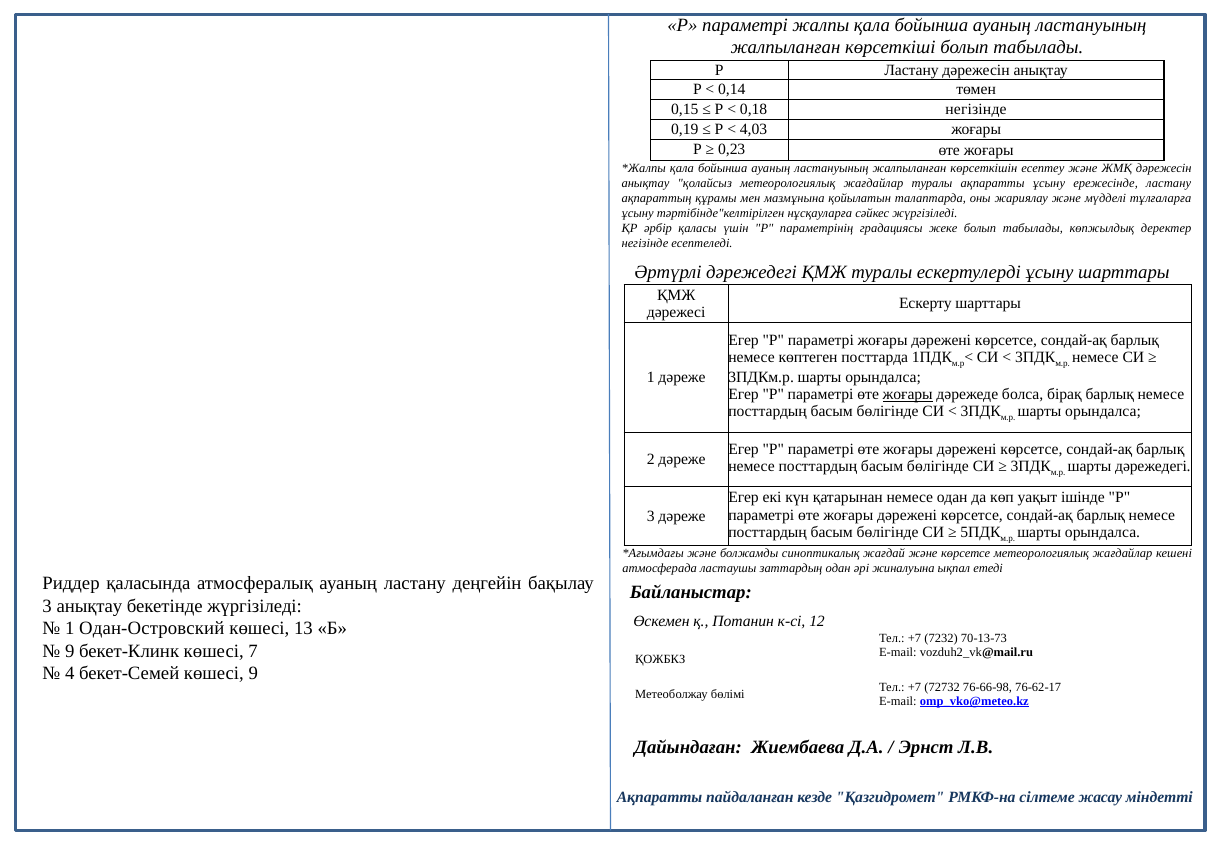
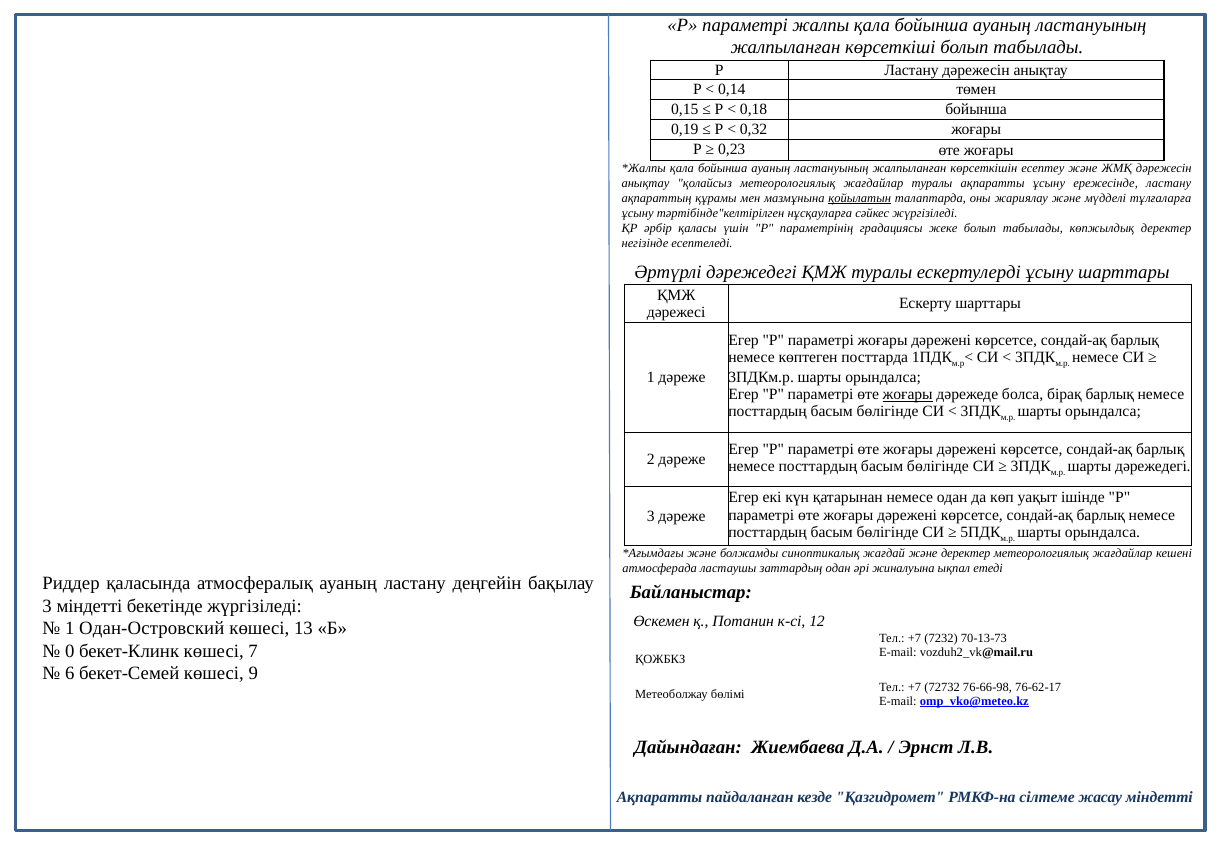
0,18 негізінде: негізінде -> бойынша (976, 110)
4,03: 4,03 -> 0,32 (754, 130)
қойылатын underline: none -> present (860, 199)
және көрсетсе: көрсетсе -> деректер (966, 553)
3 анықтау: анықтау -> міндетті (89, 606)
9: 9 -> 0 (70, 651)
4: 4 -> 6 (70, 674)
